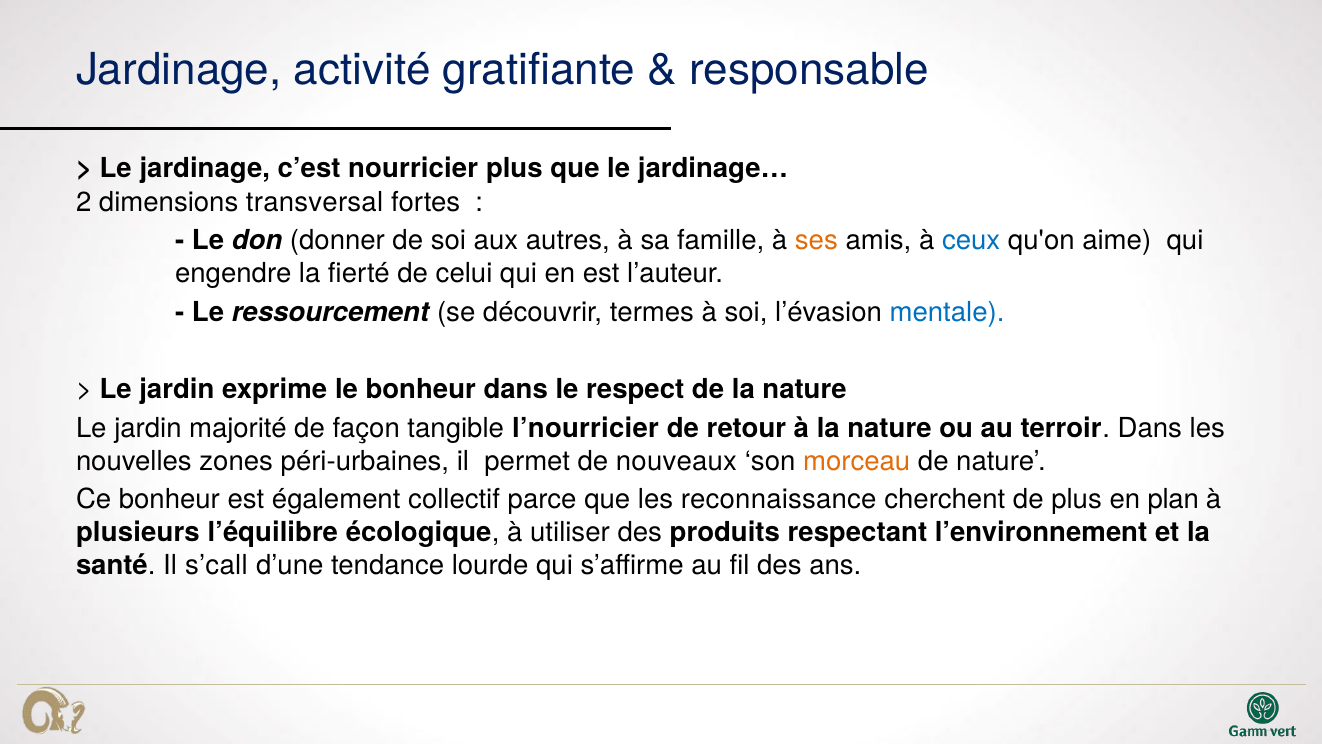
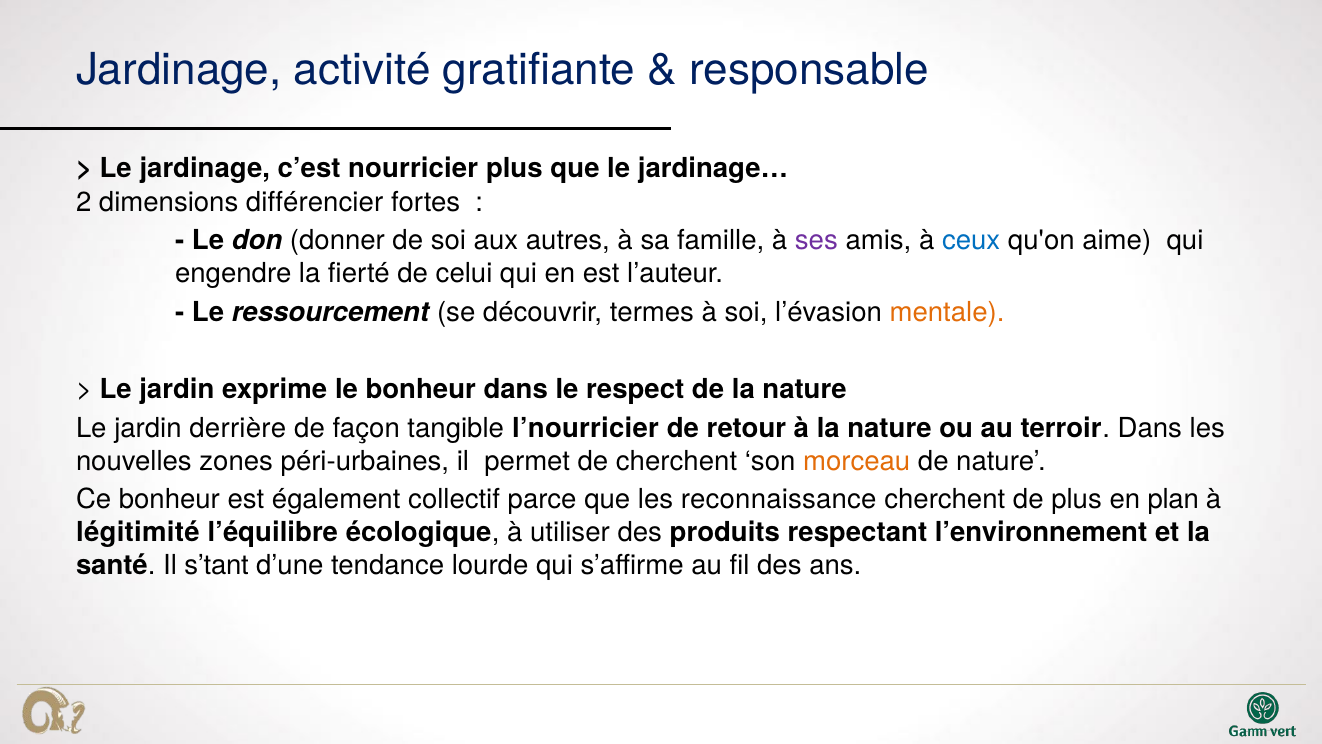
transversal: transversal -> différencier (315, 202)
ses colour: orange -> purple (816, 240)
mentale colour: blue -> orange (947, 312)
majorité: majorité -> derrière (238, 428)
de nouveaux: nouveaux -> cherchent (677, 461)
plusieurs: plusieurs -> légitimité (138, 532)
s’call: s’call -> s’tant (217, 566)
